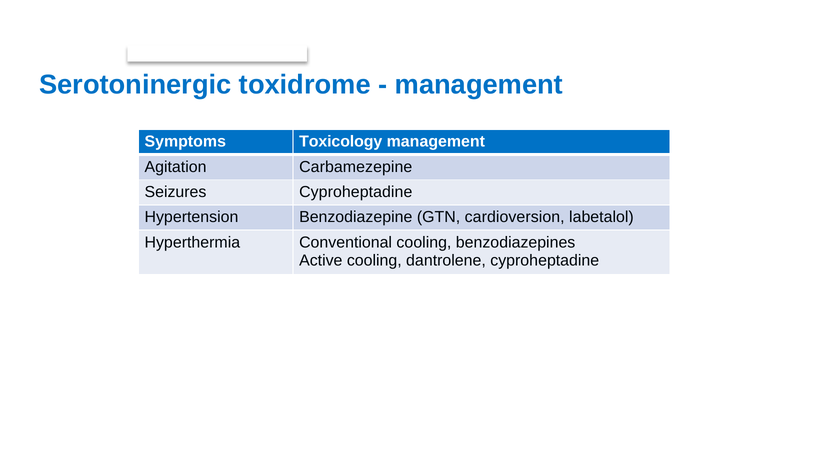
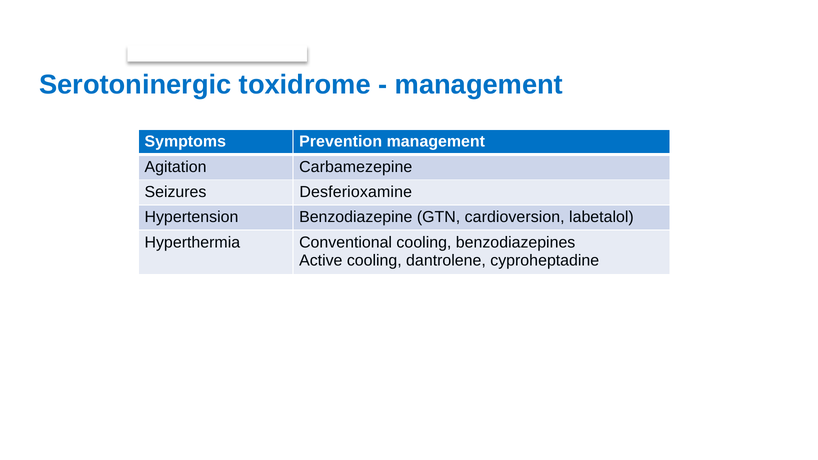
Toxicology: Toxicology -> Prevention (341, 142)
Seizures Cyproheptadine: Cyproheptadine -> Desferioxamine (356, 192)
